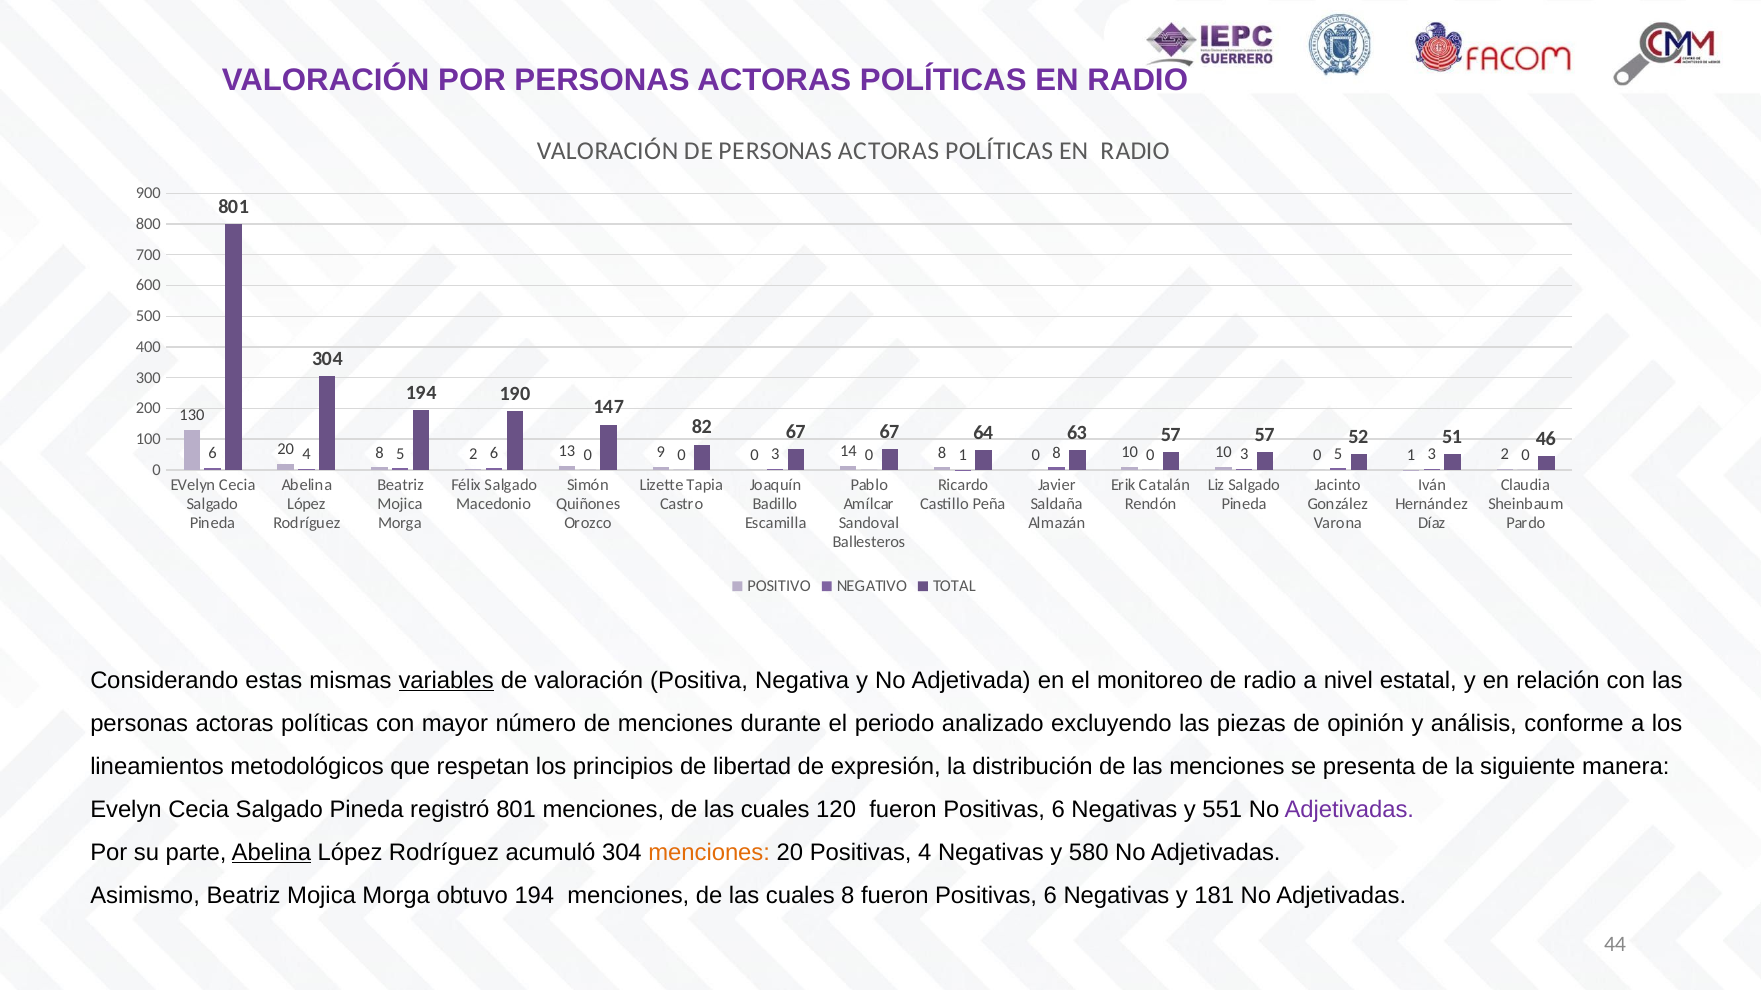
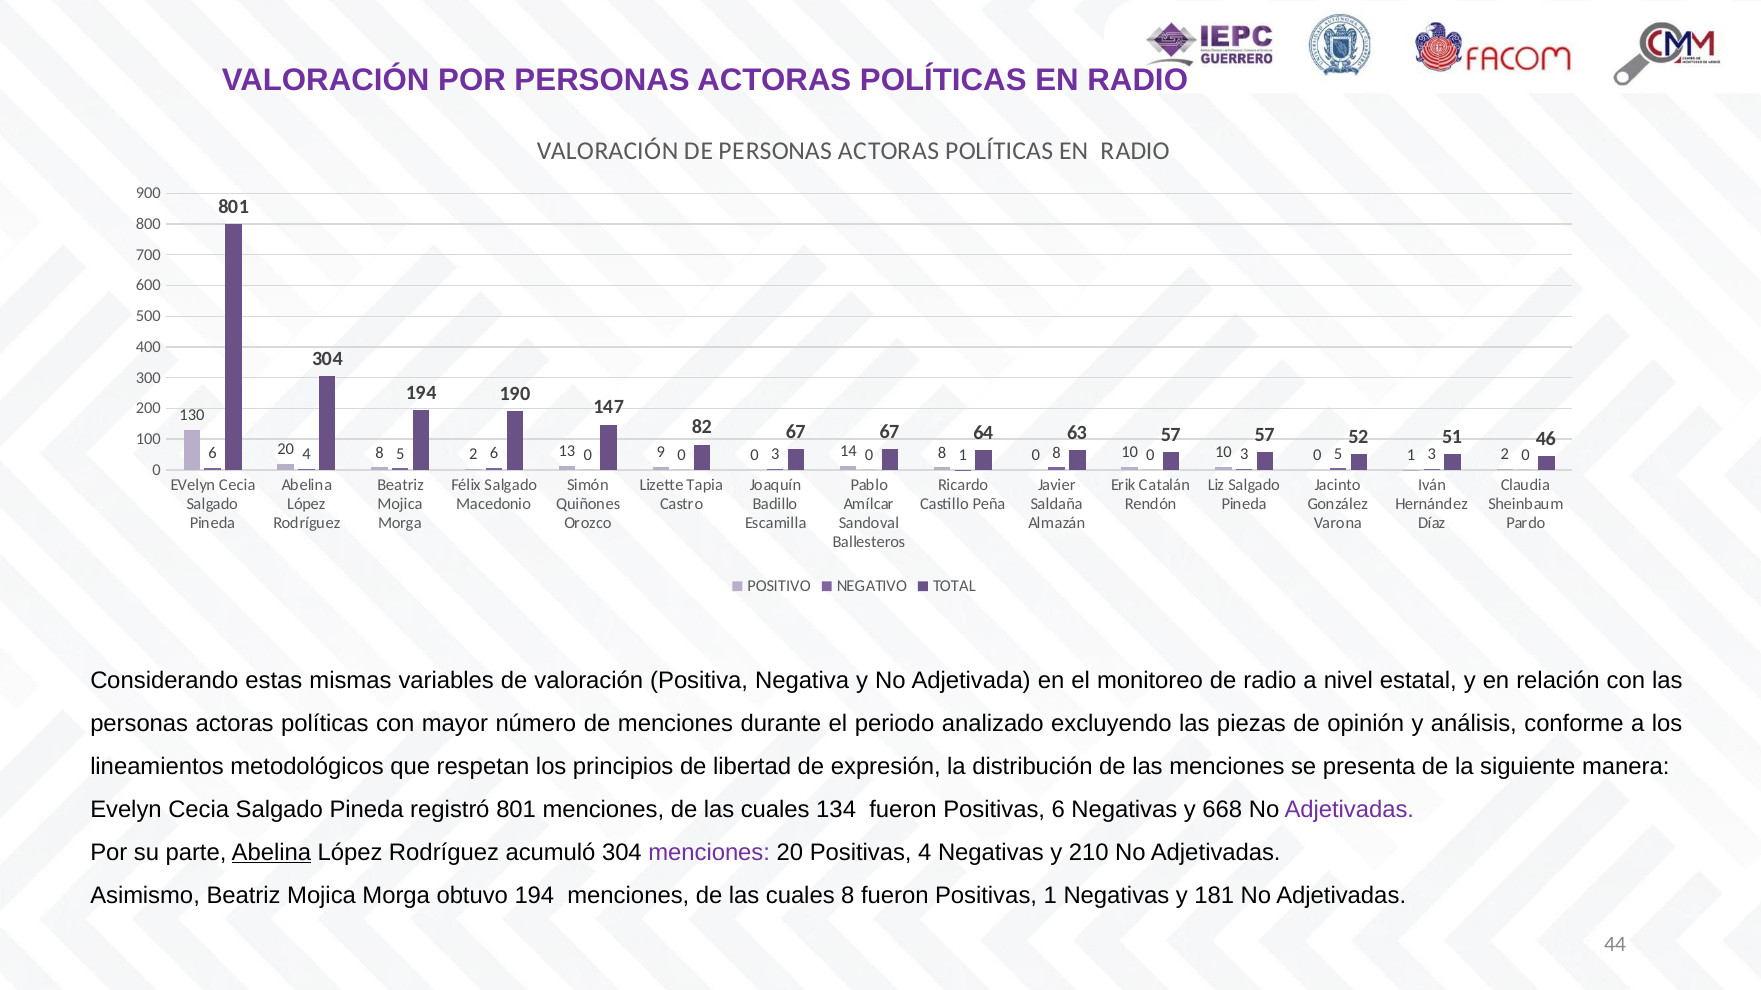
variables underline: present -> none (446, 681)
120: 120 -> 134 (836, 810)
551: 551 -> 668 (1222, 810)
menciones colour: orange -> purple (709, 853)
580: 580 -> 210 (1089, 853)
8 fueron Positivas 6: 6 -> 1 (1050, 896)
